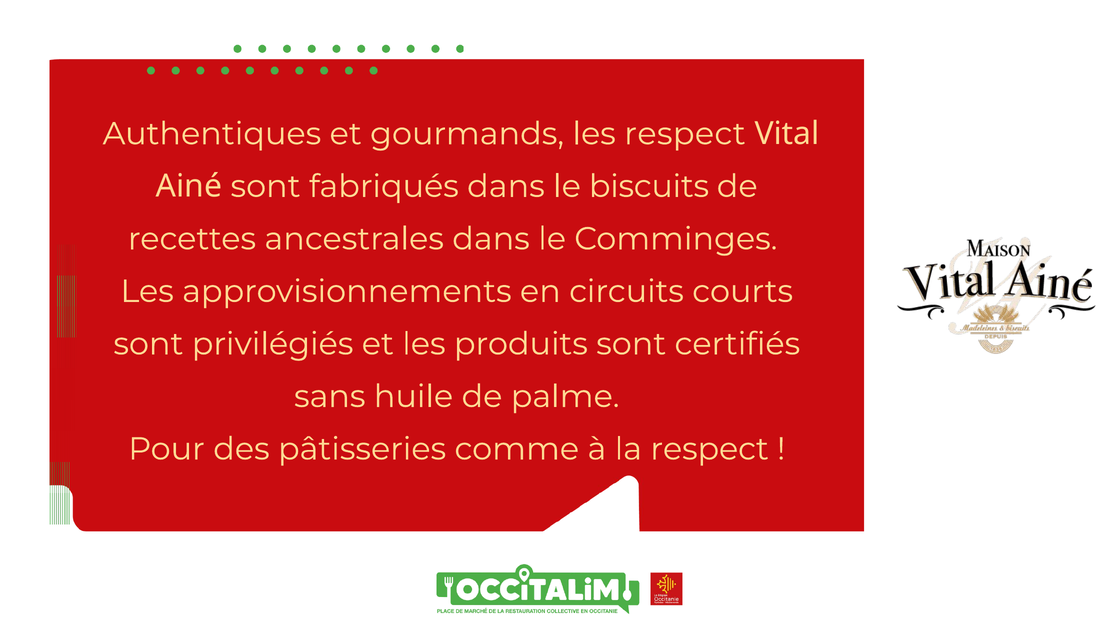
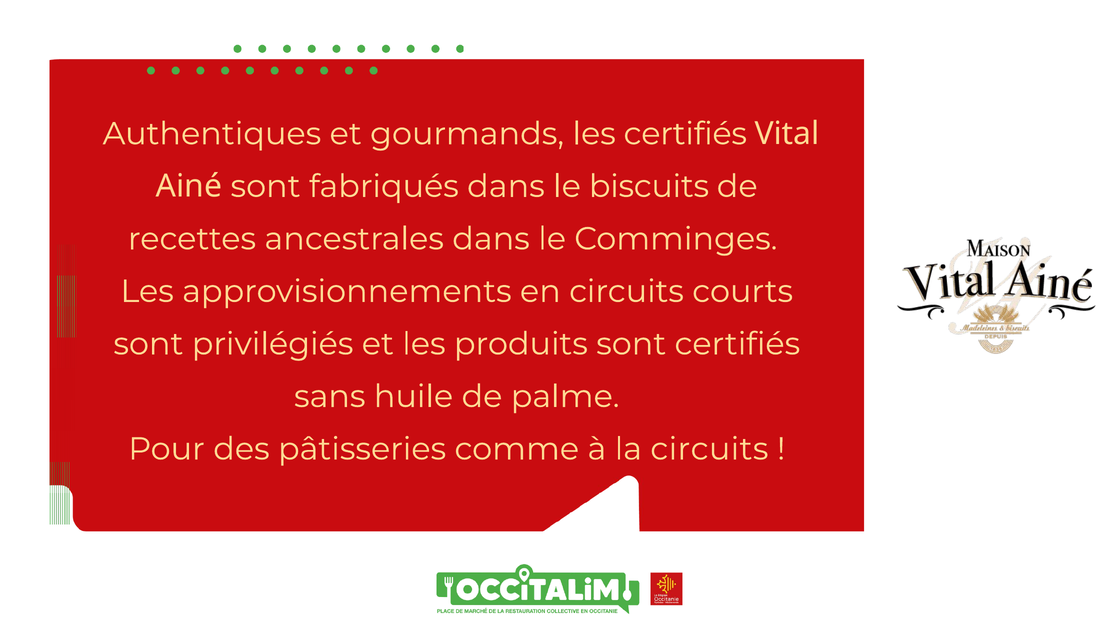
les respect: respect -> certifiés (685, 134)
la respect: respect -> circuits (709, 449)
